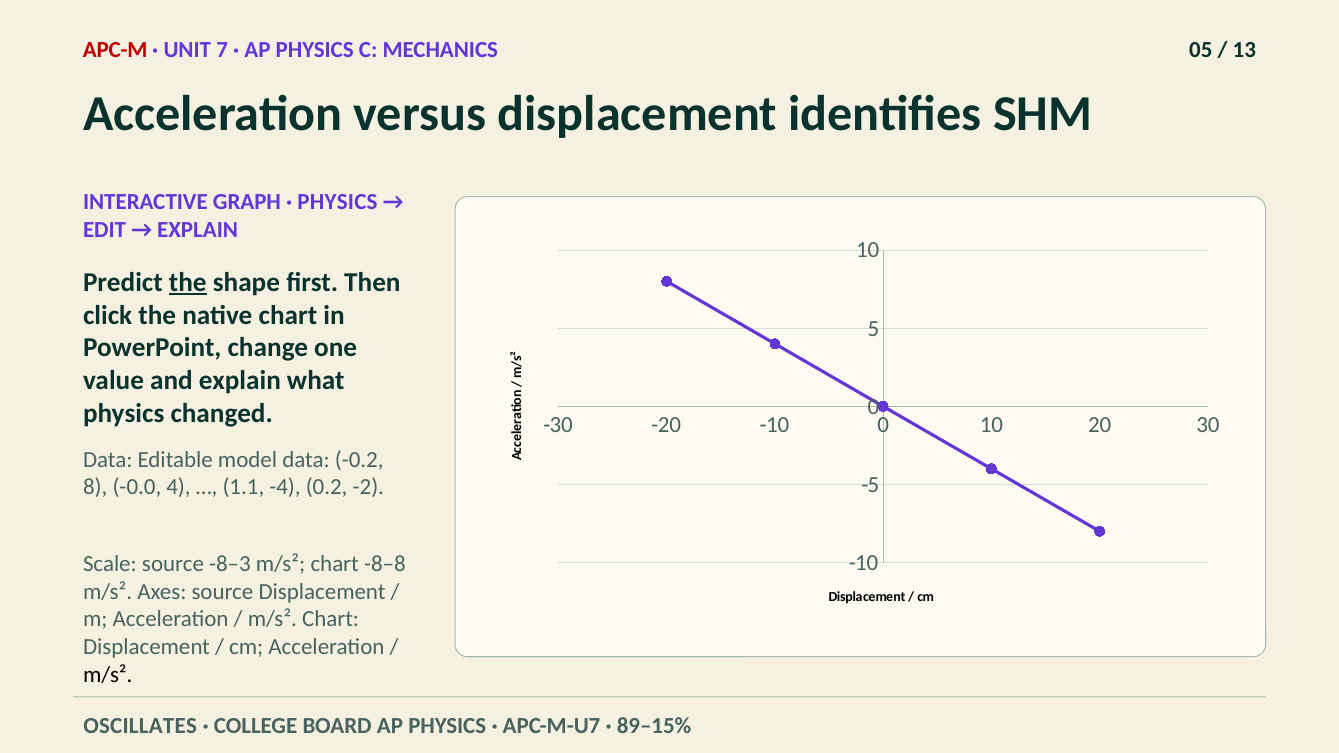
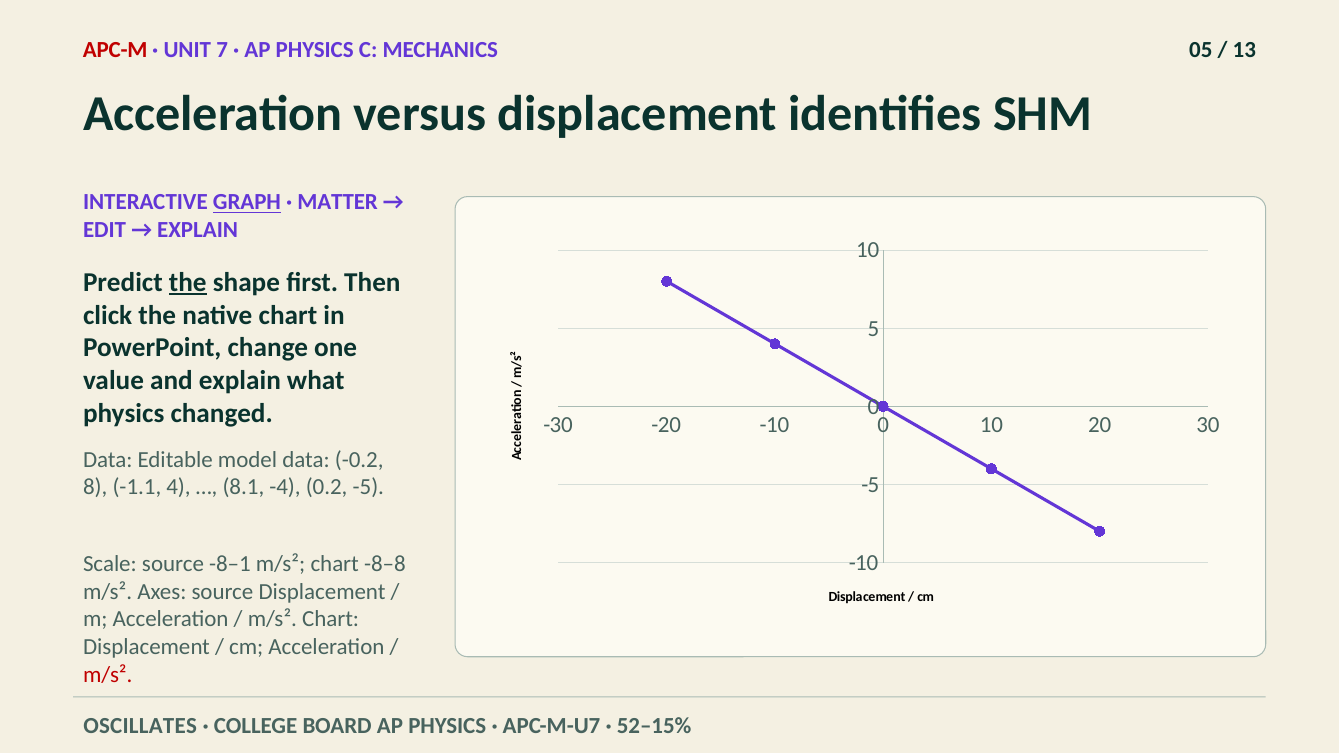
GRAPH underline: none -> present (247, 202)
PHYSICS: PHYSICS -> MATTER (338, 202)
-0.0: -0.0 -> -1.1 (137, 487)
1.1: 1.1 -> 8.1 (243, 487)
0.2 -2: -2 -> -5 (368, 487)
-8–3: -8–3 -> -8–1 (230, 564)
m/s² colour: black -> red (108, 675)
89–15%: 89–15% -> 52–15% (654, 726)
